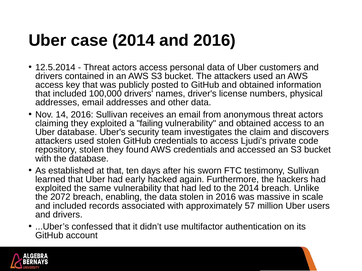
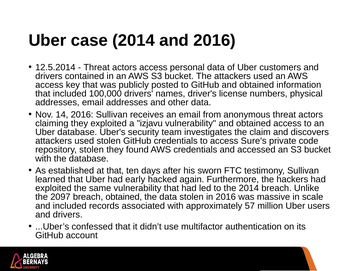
failing: failing -> izjavu (150, 124)
Ljudi's: Ljudi's -> Sure's (254, 141)
2072: 2072 -> 2097 (60, 197)
breach enabling: enabling -> obtained (124, 197)
